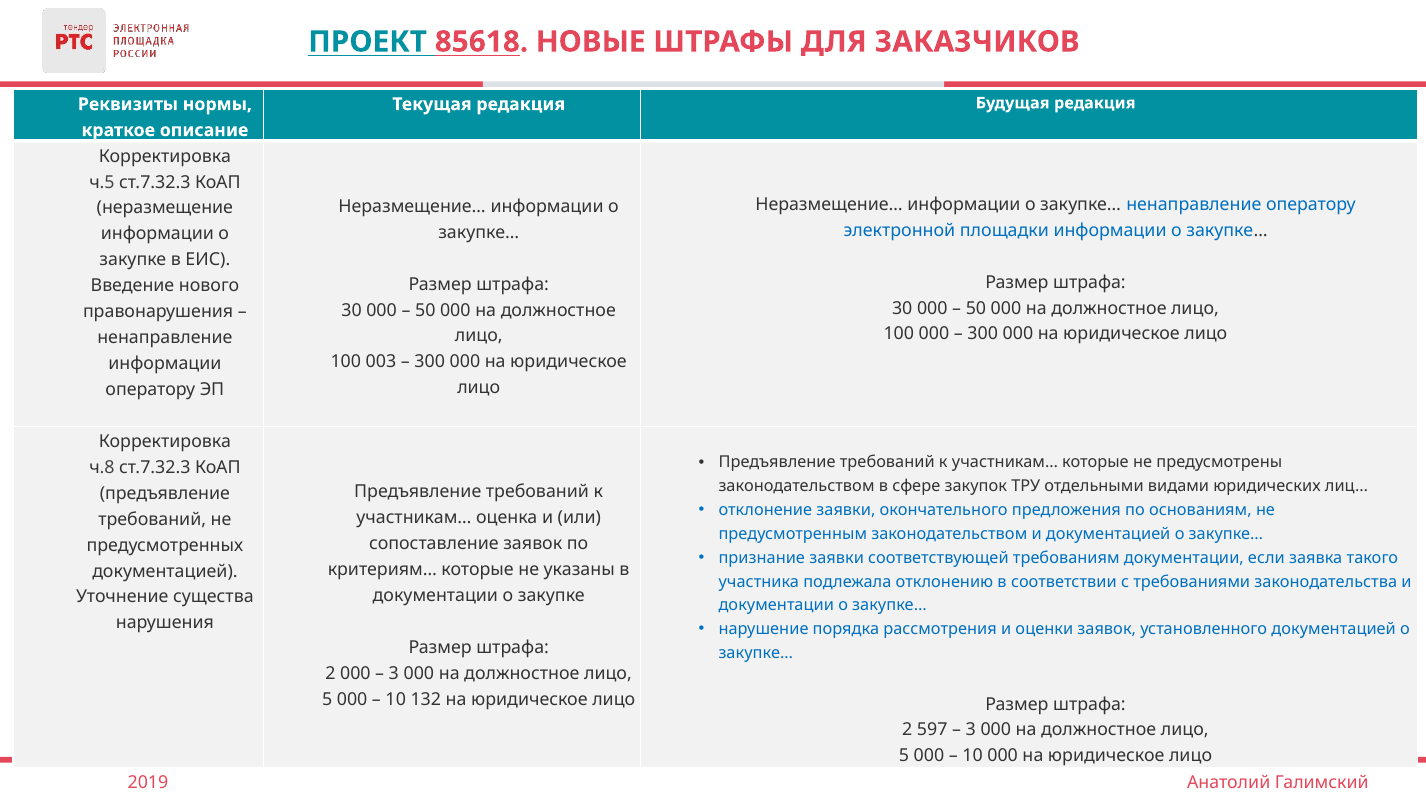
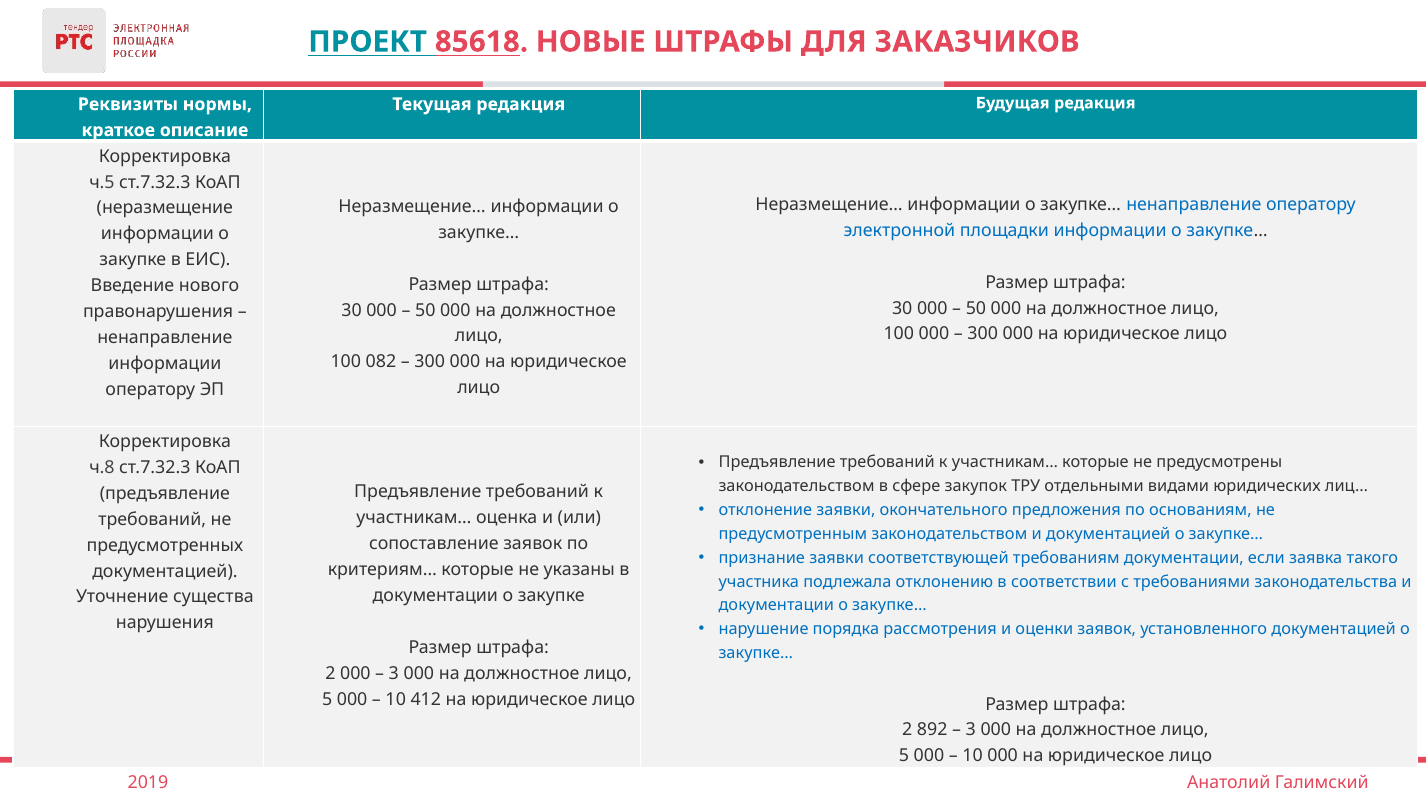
003: 003 -> 082 (381, 362)
132: 132 -> 412 (426, 699)
597: 597 -> 892 (932, 730)
